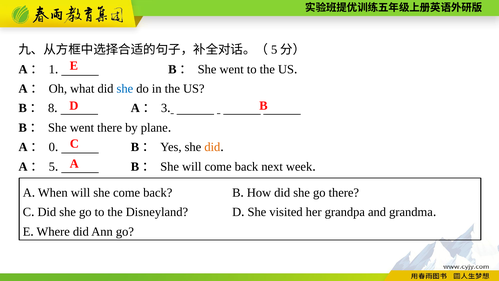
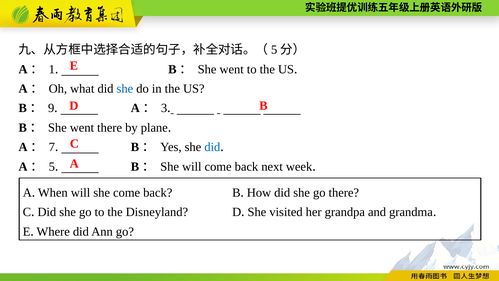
8: 8 -> 9 (51, 108)
0: 0 -> 7 (52, 147)
did colour: orange -> blue (212, 147)
